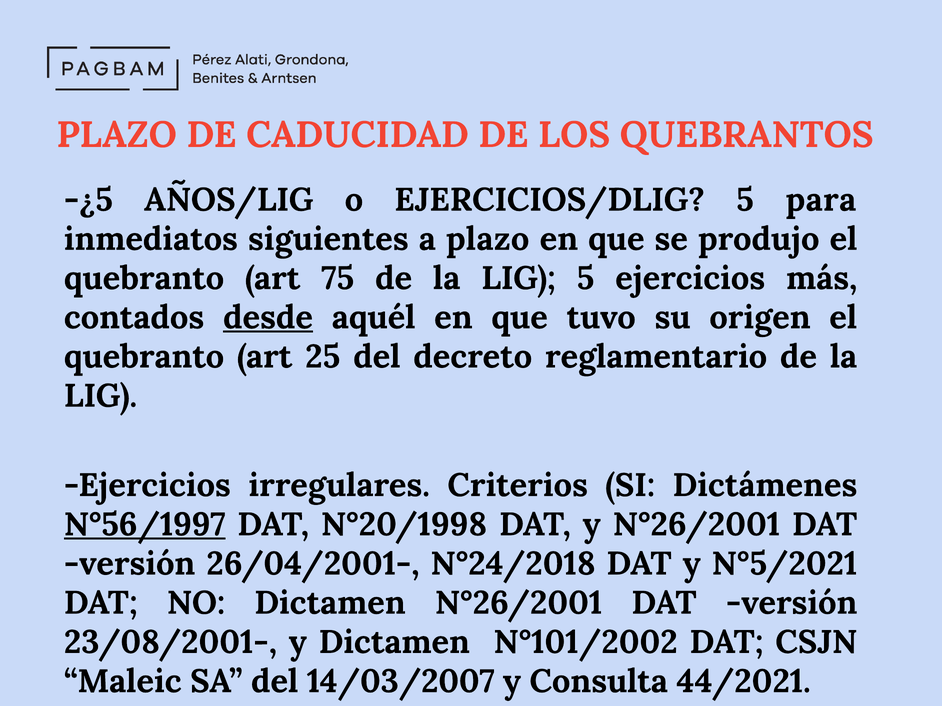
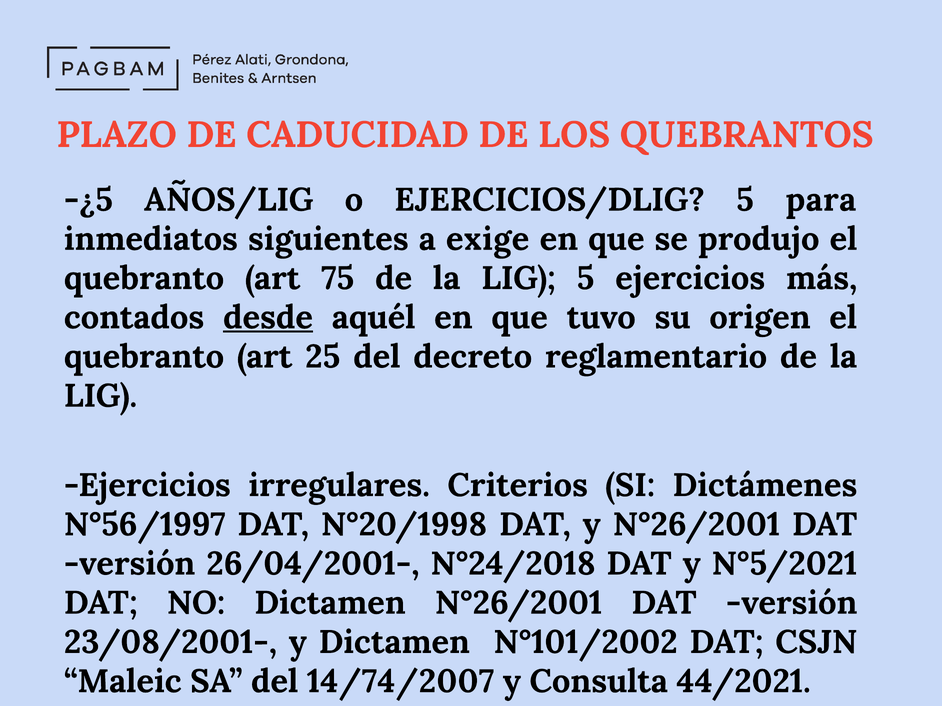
a plazo: plazo -> exige (488, 239)
N°56/1997 underline: present -> none (145, 525)
14/03/2007: 14/03/2007 -> 14/74/2007 (400, 682)
